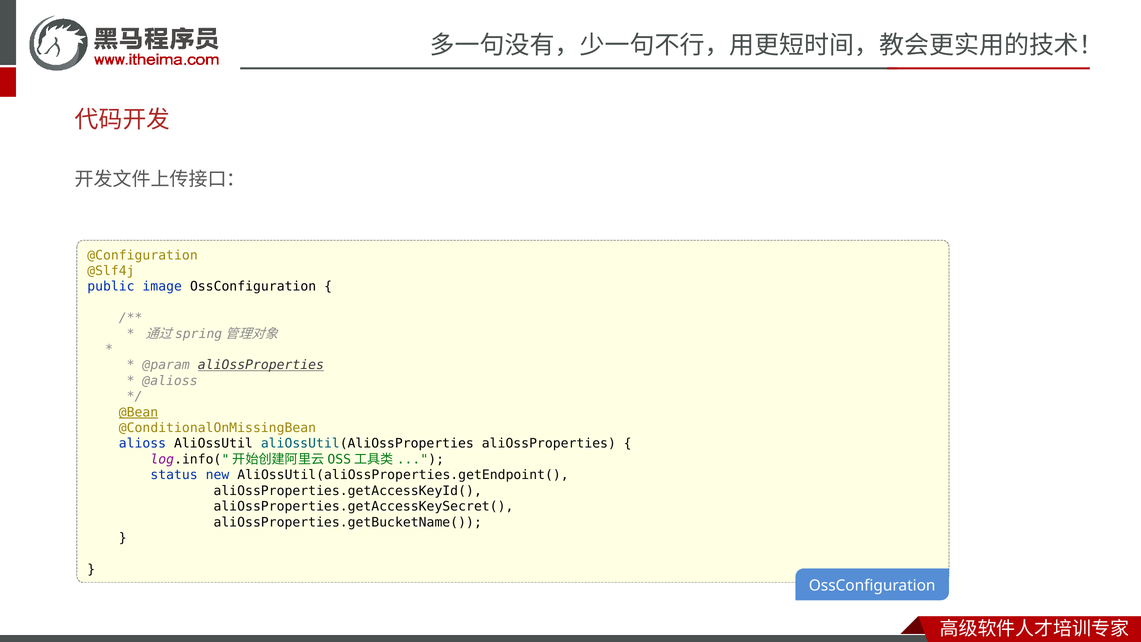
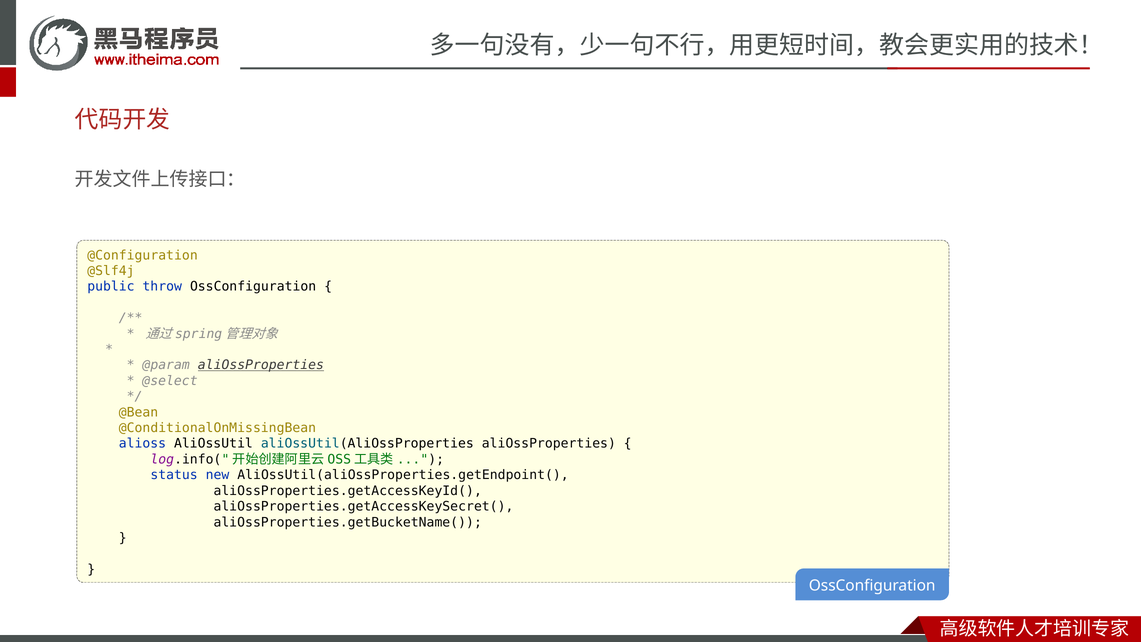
image: image -> throw (162, 287)
@alioss: @alioss -> @select (170, 381)
@Bean underline: present -> none (139, 412)
